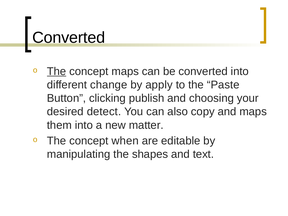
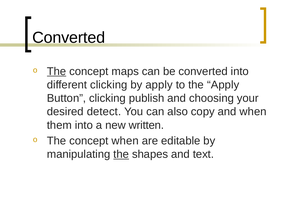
different change: change -> clicking (109, 85)
the Paste: Paste -> Apply (223, 85)
and maps: maps -> when (253, 112)
matter: matter -> written (146, 125)
the underline: none -> present (121, 154)
